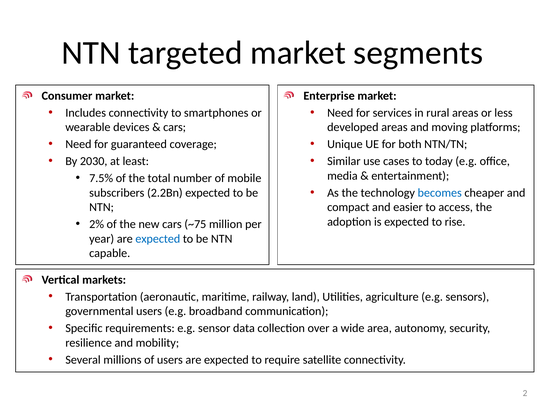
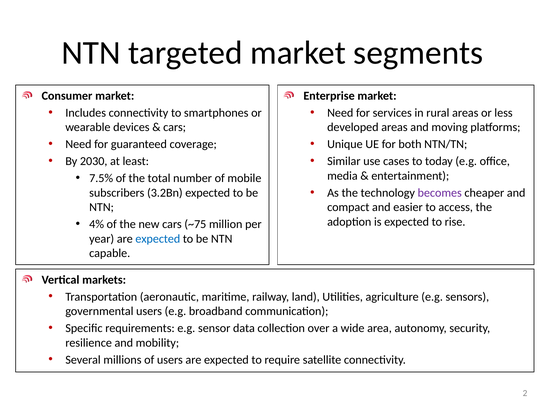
becomes colour: blue -> purple (440, 193)
2.2Bn: 2.2Bn -> 3.2Bn (165, 193)
2%: 2% -> 4% (97, 224)
